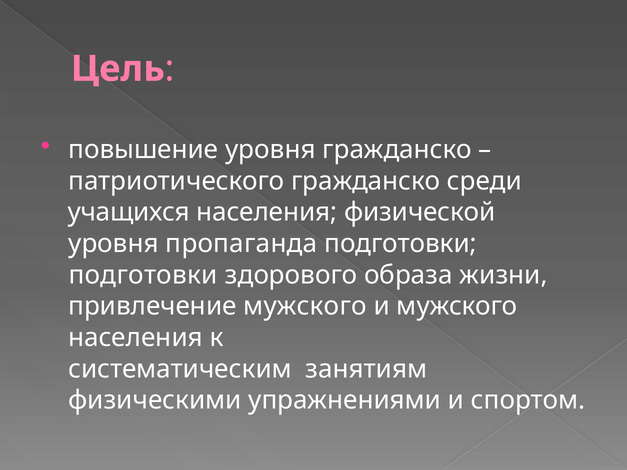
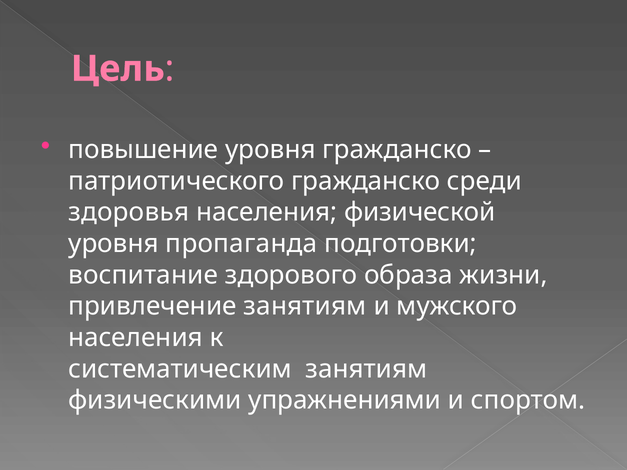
учащихся: учащихся -> здоровья (129, 212)
подготовки: подготовки -> воспитание (143, 275)
привлечение мужского: мужского -> занятиям (305, 306)
